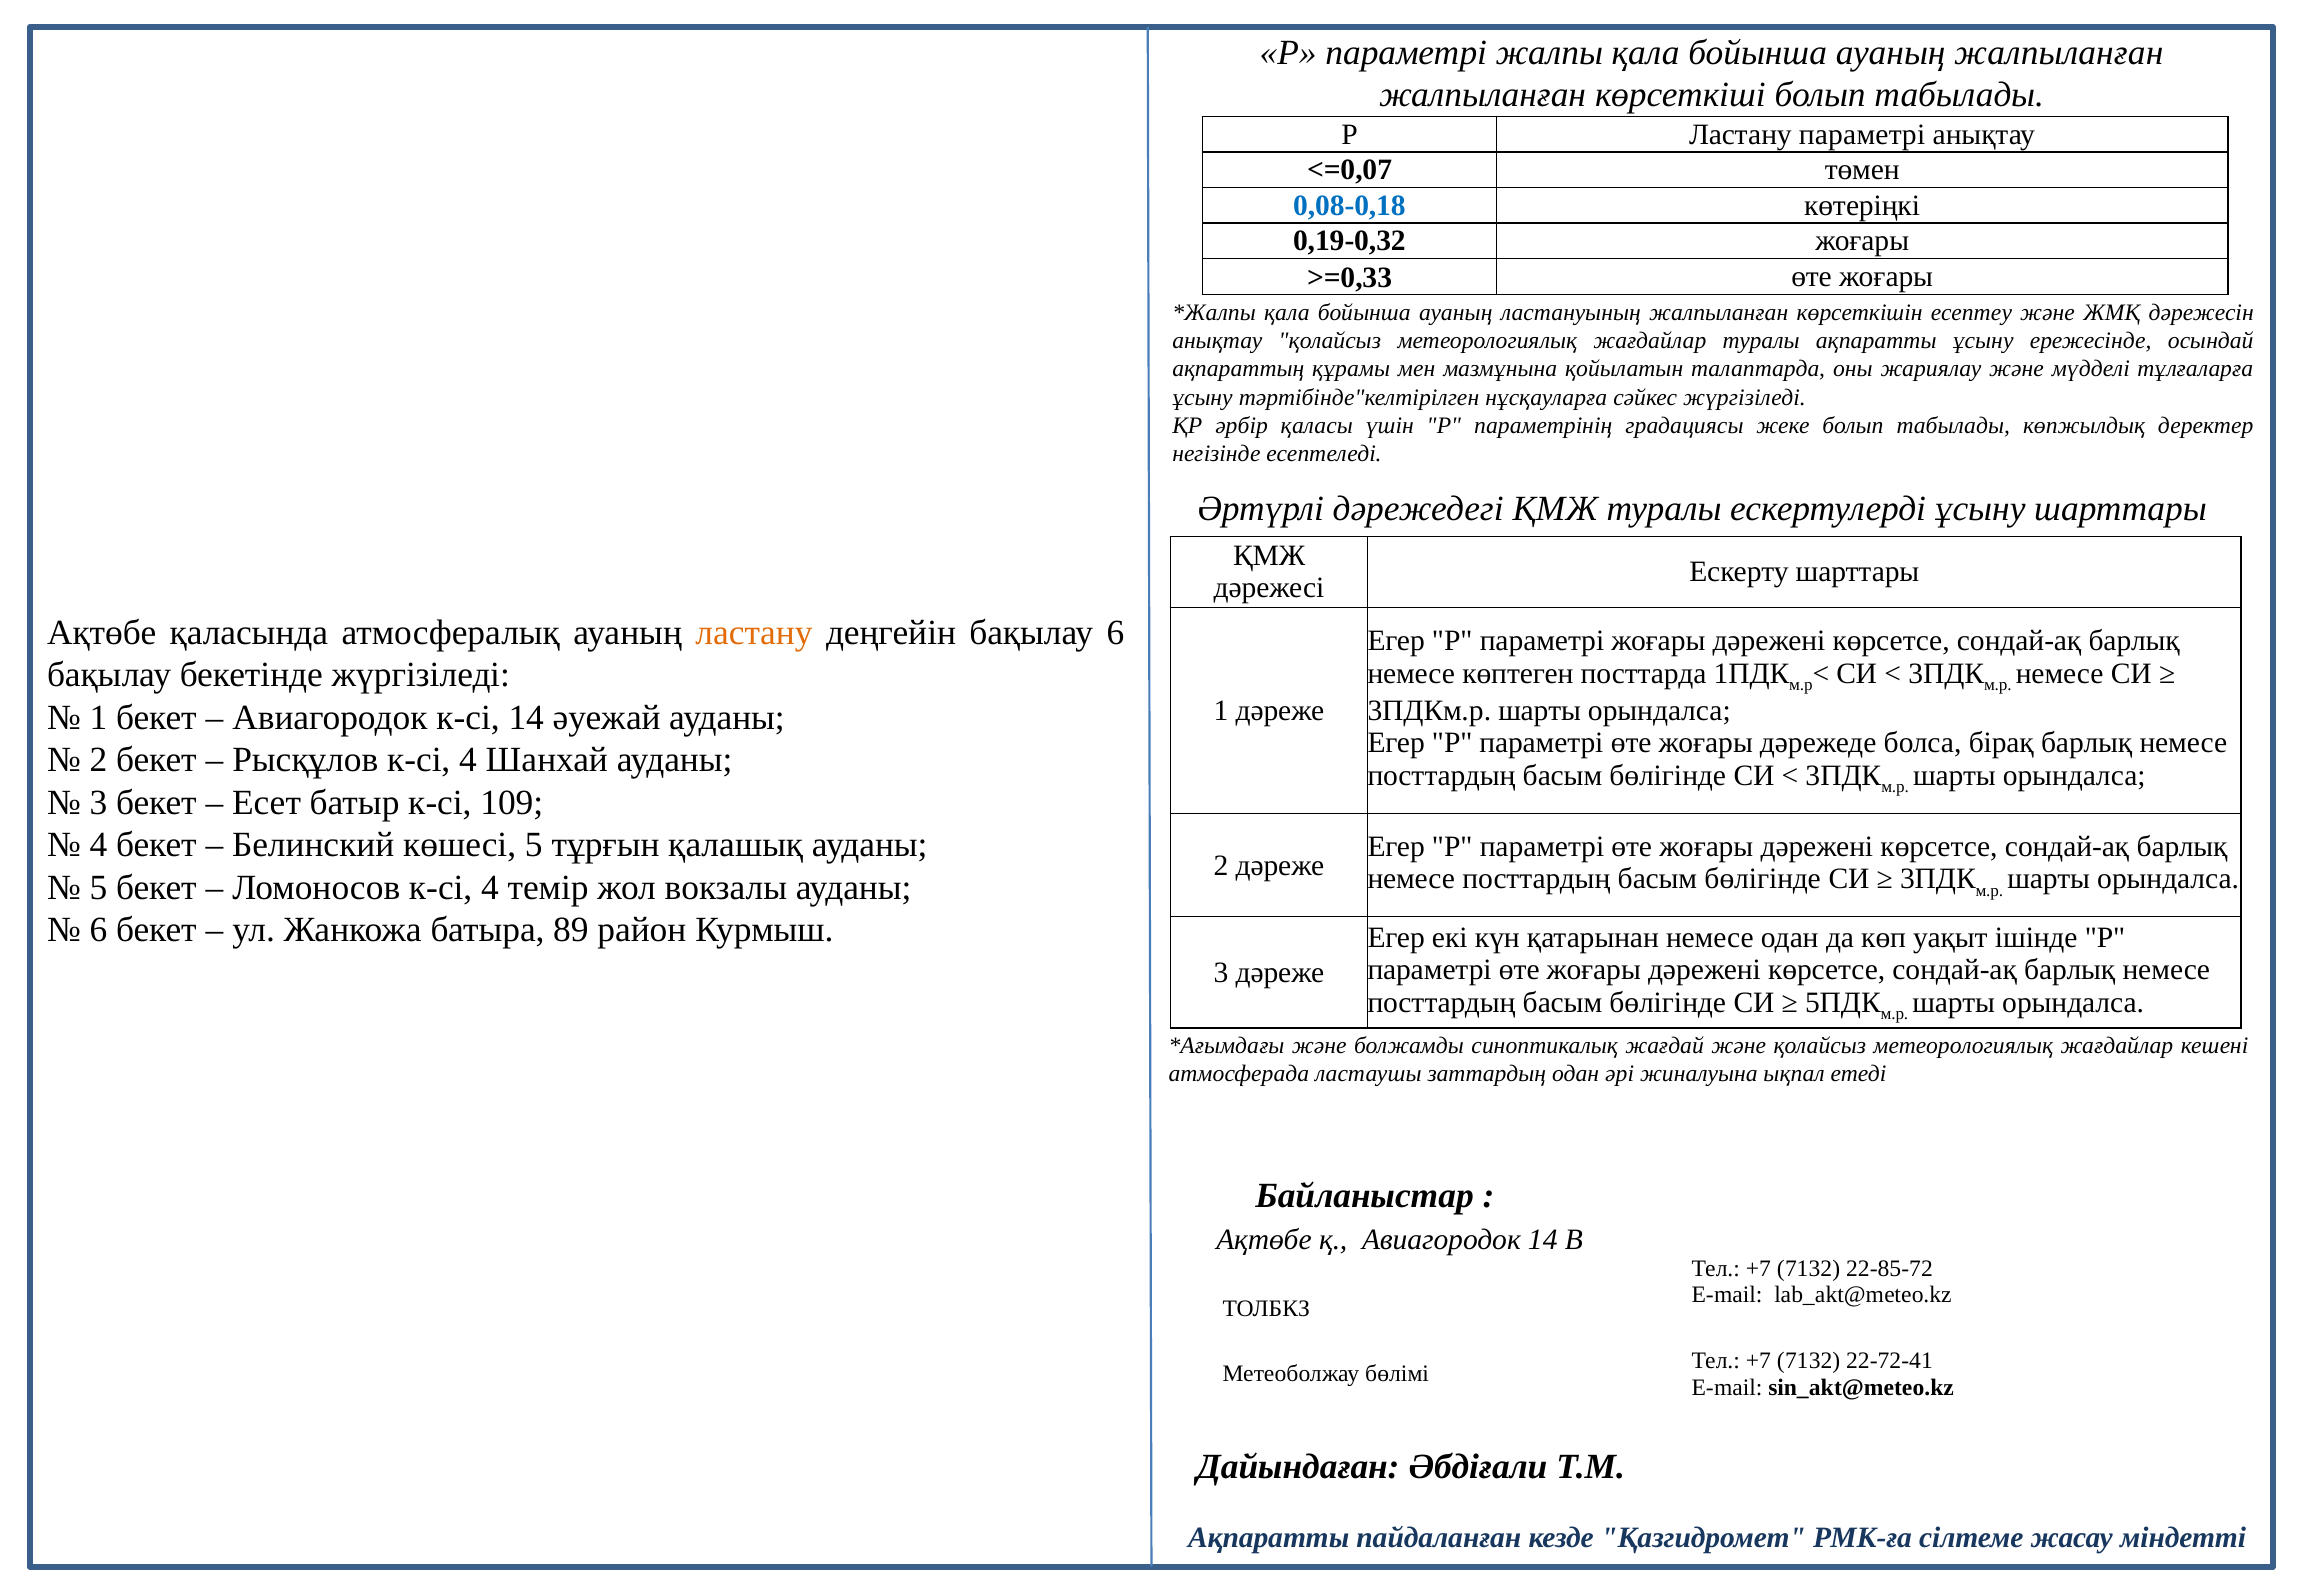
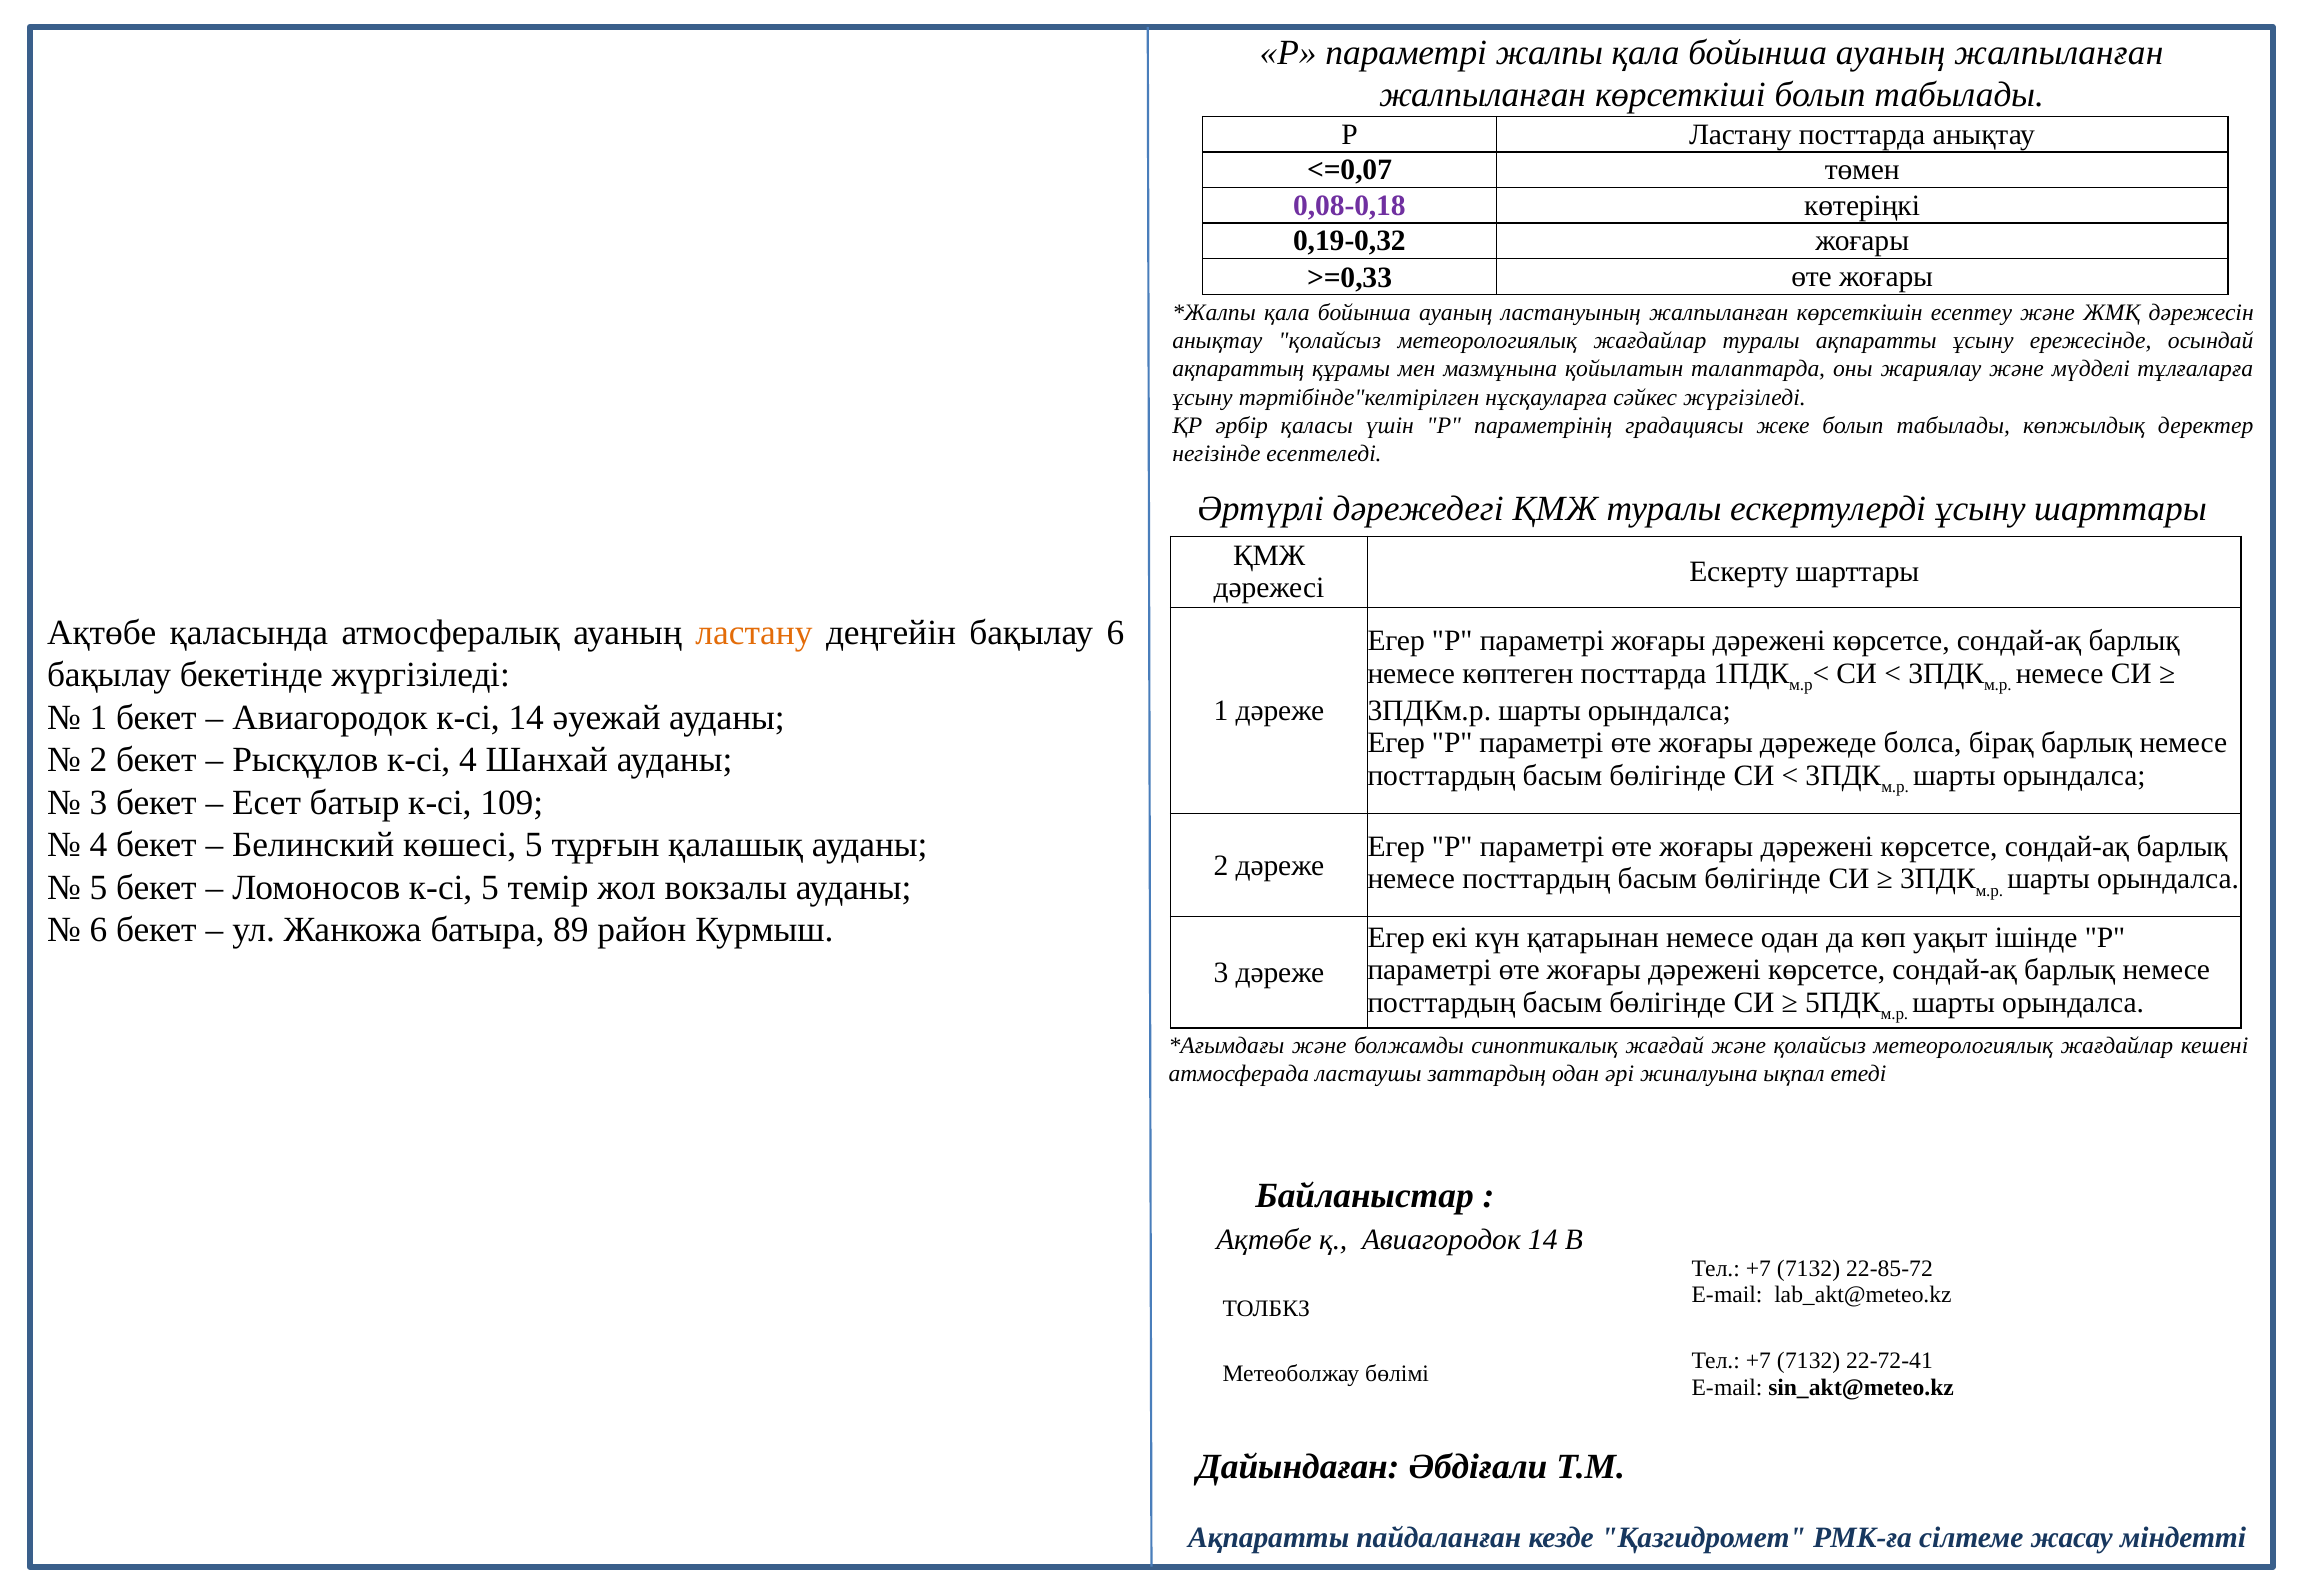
Ластану параметрі: параметрі -> посттарда (1862, 134)
0,08-0,18 colour: blue -> purple (1349, 206)
Ломоносов к-сі 4: 4 -> 5 (490, 888)
